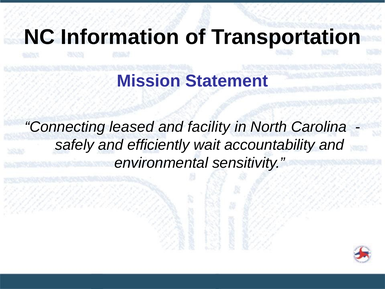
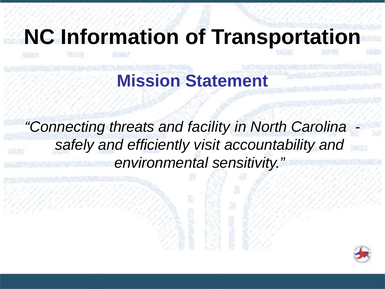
leased: leased -> threats (132, 127)
wait: wait -> visit (207, 145)
